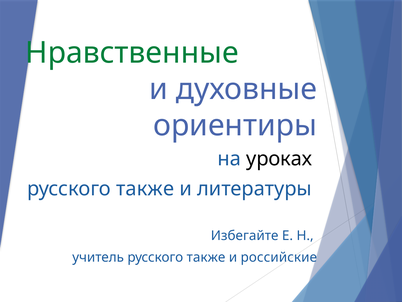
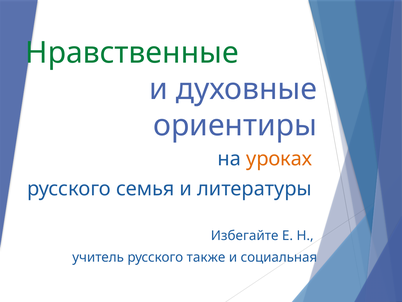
уроках colour: black -> orange (279, 159)
также: также -> семья (145, 188)
российские: российские -> социальная (279, 257)
